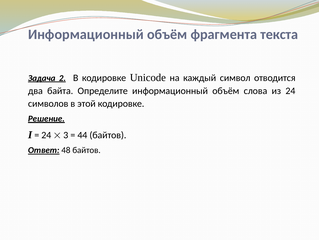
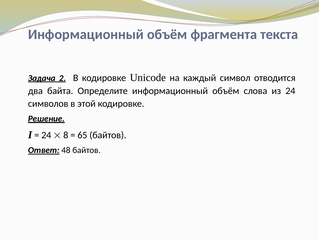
3: 3 -> 8 (66, 135)
44: 44 -> 65 (82, 135)
